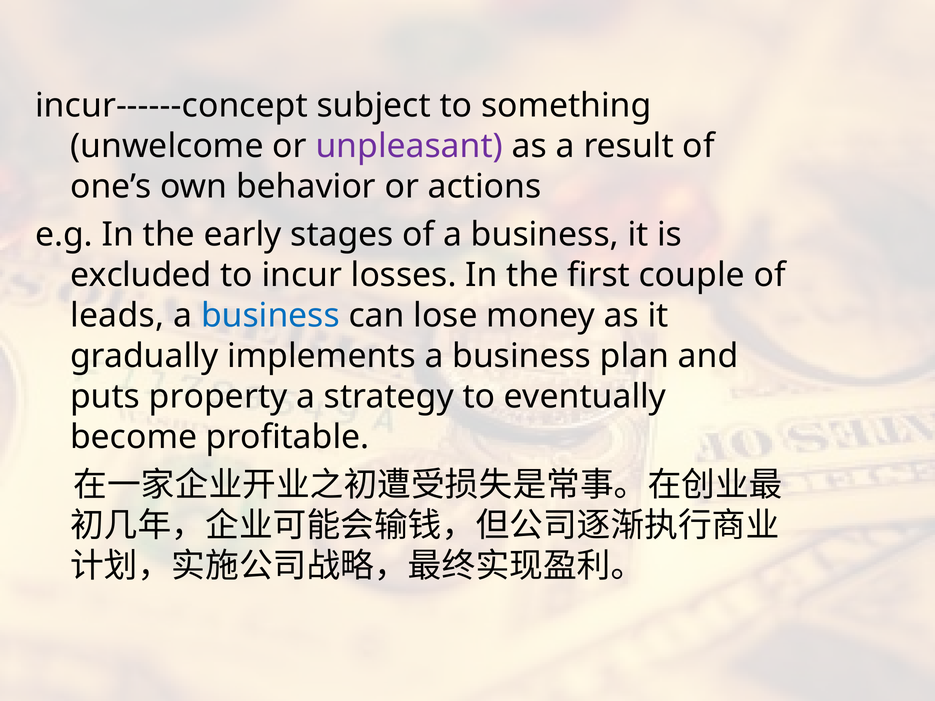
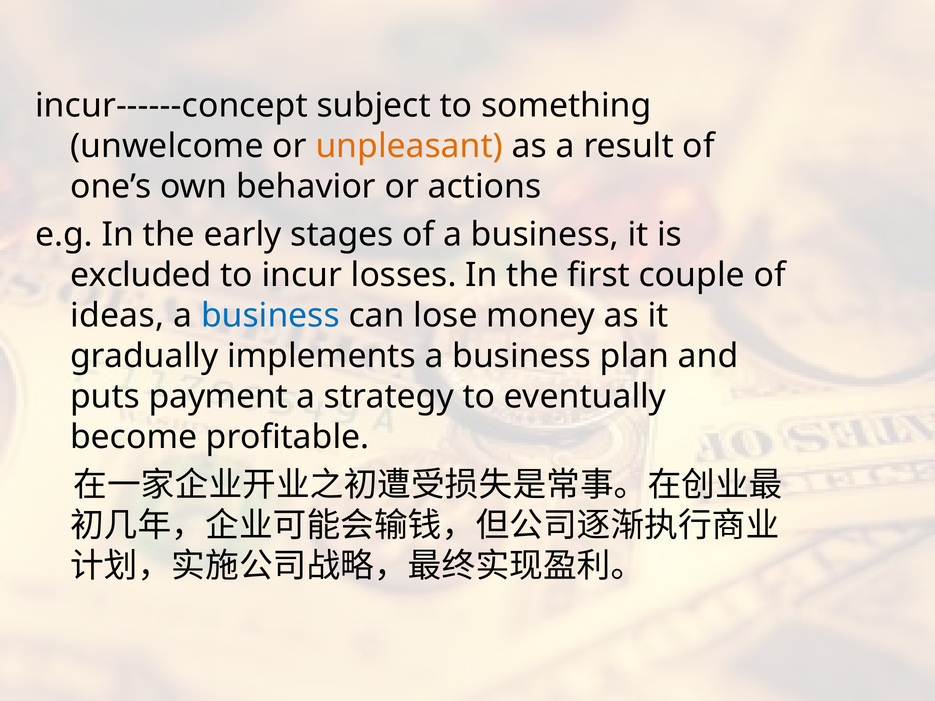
unpleasant colour: purple -> orange (409, 146)
leads: leads -> ideas (117, 316)
property: property -> payment (218, 397)
